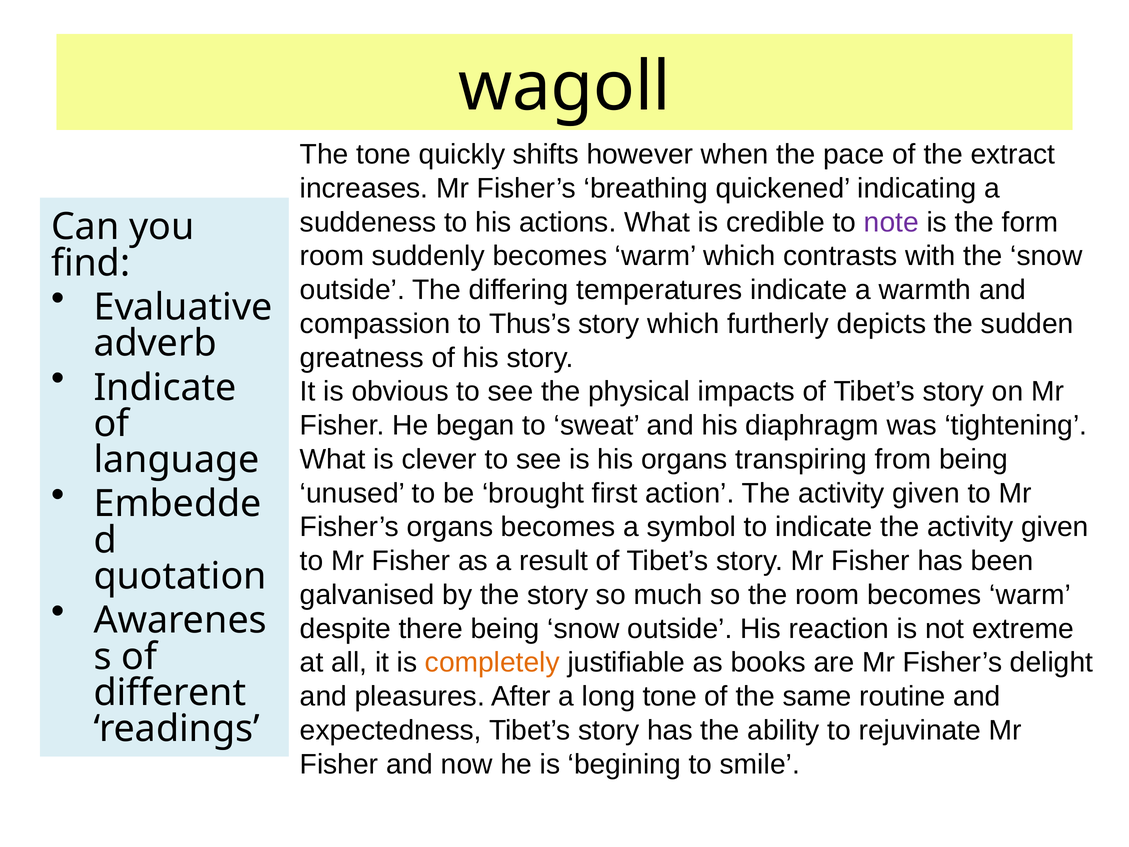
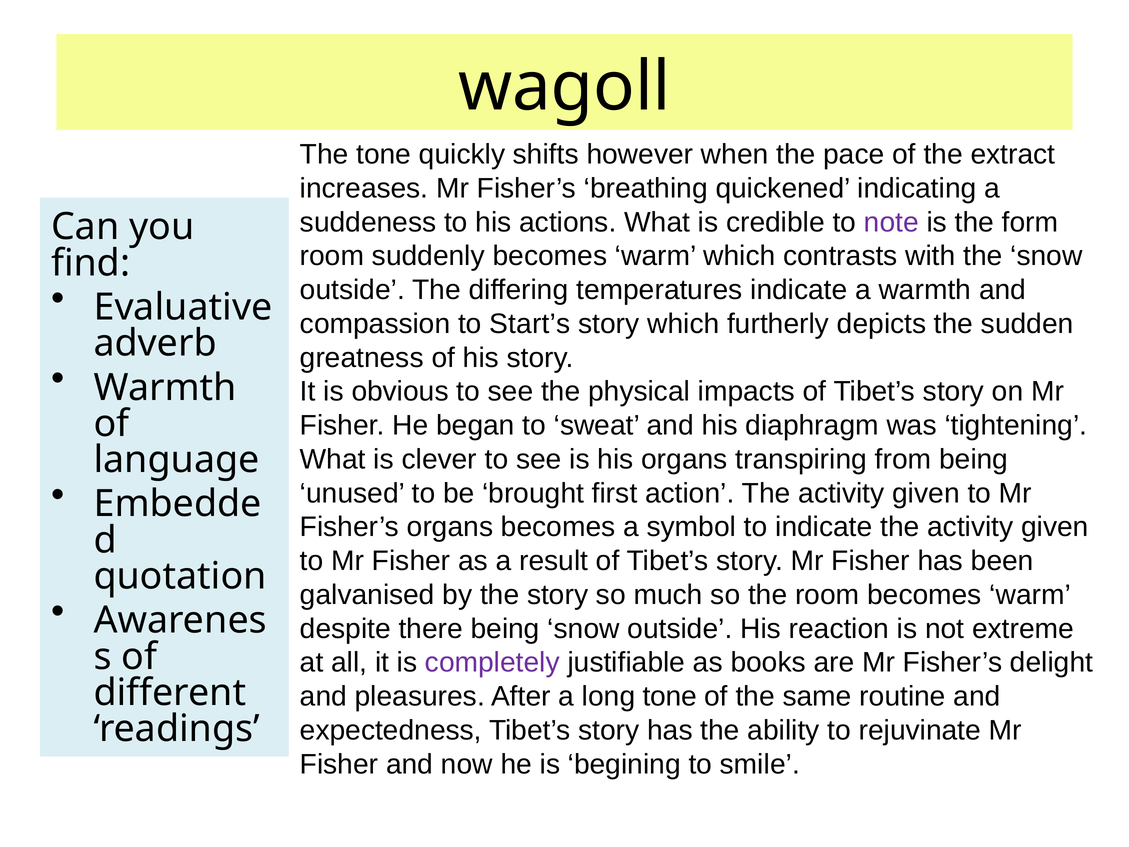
Thus’s: Thus’s -> Start’s (530, 324)
Indicate: Indicate -> Warmth (165, 387)
completely colour: orange -> purple (492, 662)
